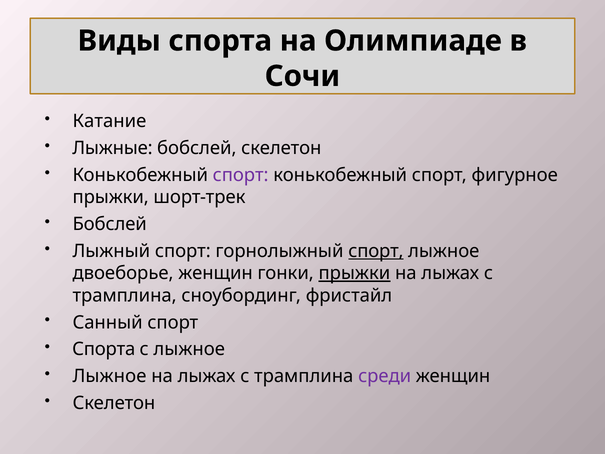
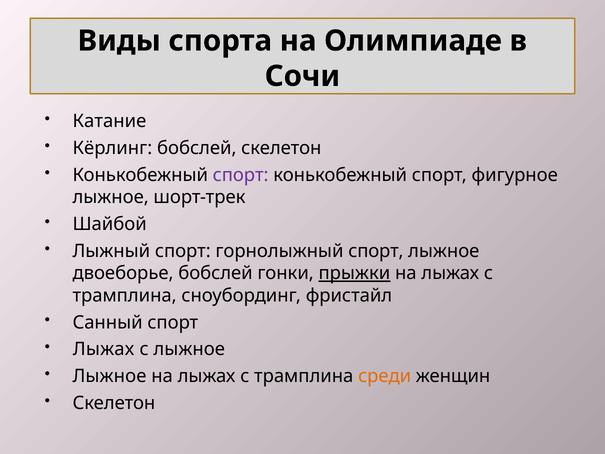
Лыжные: Лыжные -> Кёрлинг (112, 148)
прыжки: прыжки -> лыжное (111, 197)
Бобслей: Бобслей -> Шайбой (110, 224)
спорт underline: present -> none (376, 251)
двоеборье женщин: женщин -> бобслей (216, 273)
Спорта: Спорта -> Лыжах (104, 349)
среди colour: purple -> orange (385, 376)
